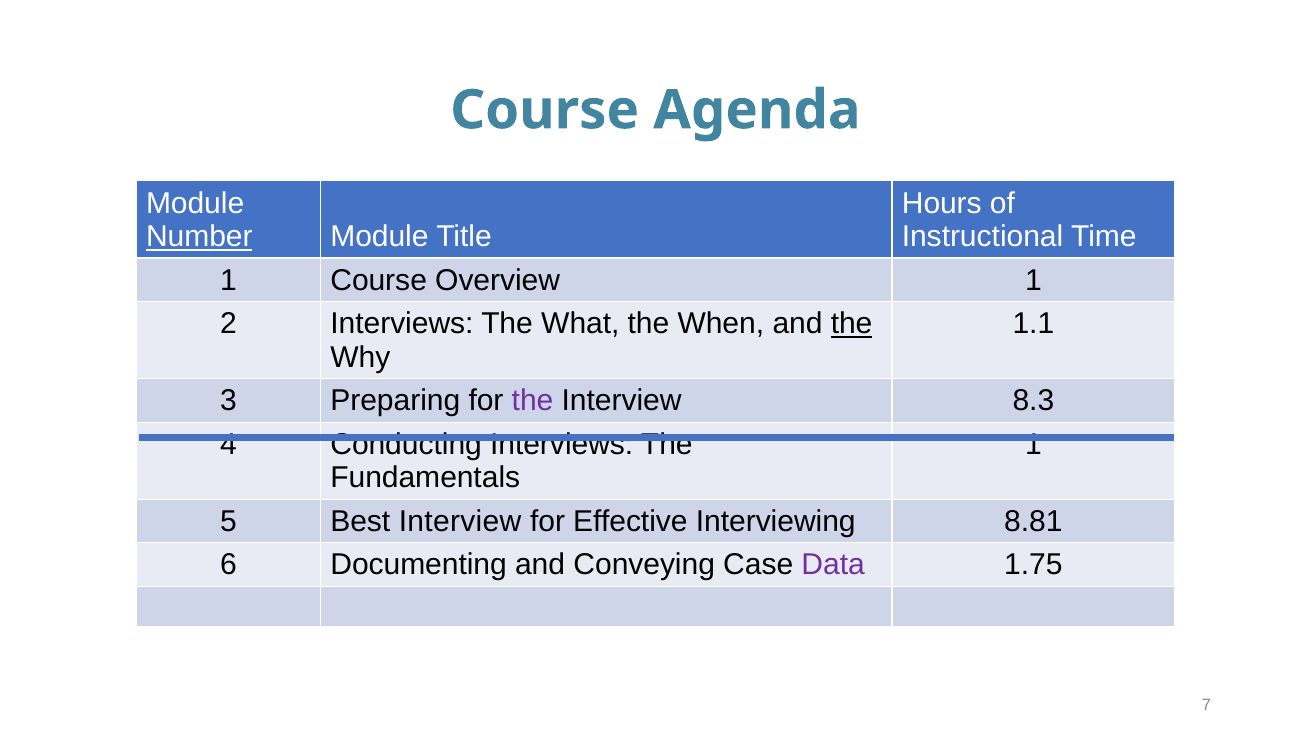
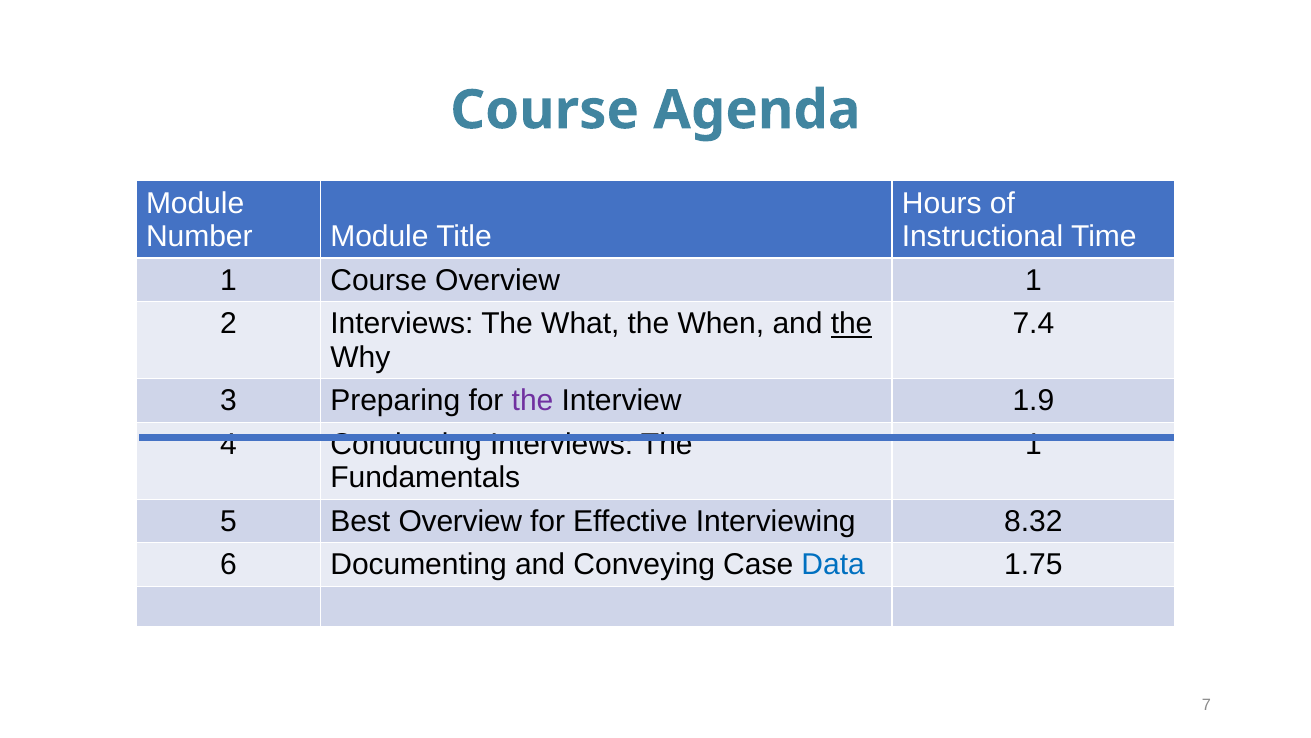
Number underline: present -> none (199, 237)
1.1: 1.1 -> 7.4 (1033, 323)
8.3: 8.3 -> 1.9 (1033, 401)
Best Interview: Interview -> Overview (460, 521)
8.81: 8.81 -> 8.32 (1033, 521)
Data colour: purple -> blue (833, 565)
